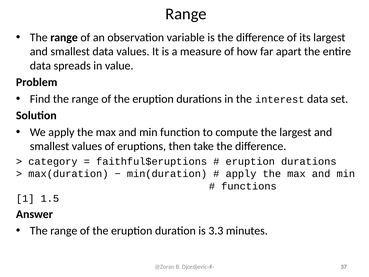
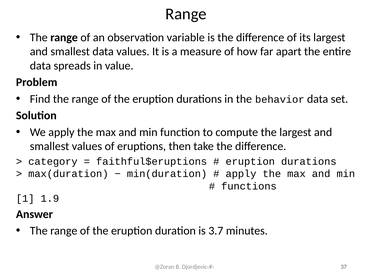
interest: interest -> behavior (280, 99)
1.5: 1.5 -> 1.9 (50, 198)
3.3: 3.3 -> 3.7 (216, 231)
